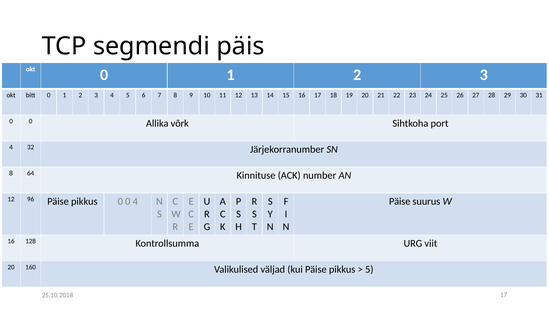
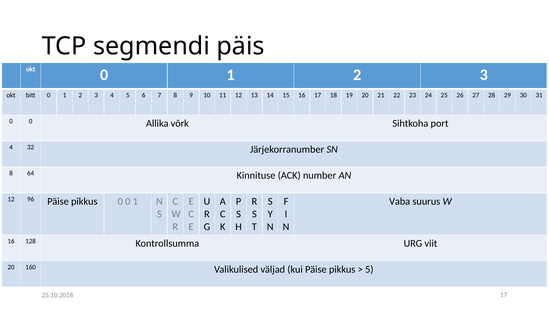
0 0 4: 4 -> 1 (135, 201)
Päise: Päise -> Vaba (400, 201)
